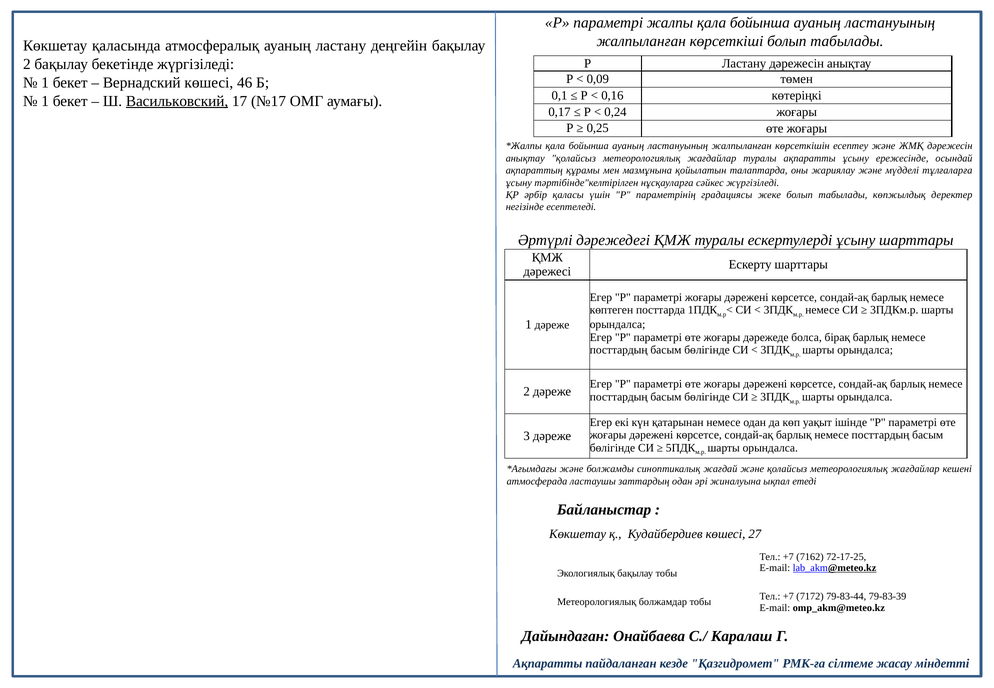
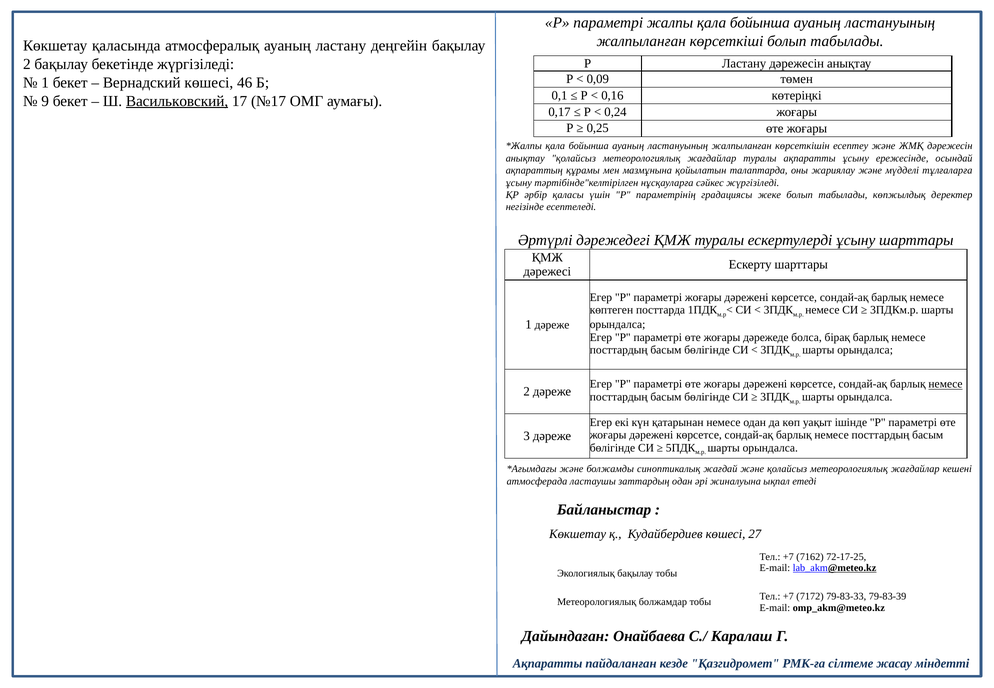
1: 1 -> 9 (45, 101)
немесе underline: none -> present (945, 384)
79-83-44: 79-83-44 -> 79-83-33 (846, 596)
